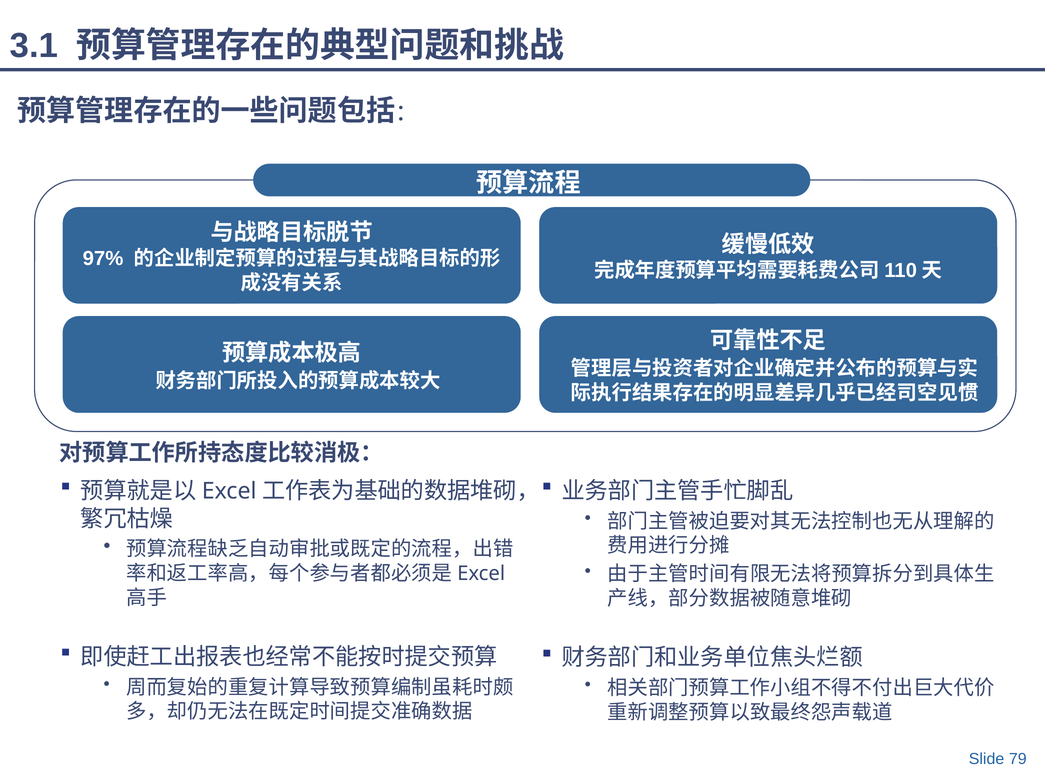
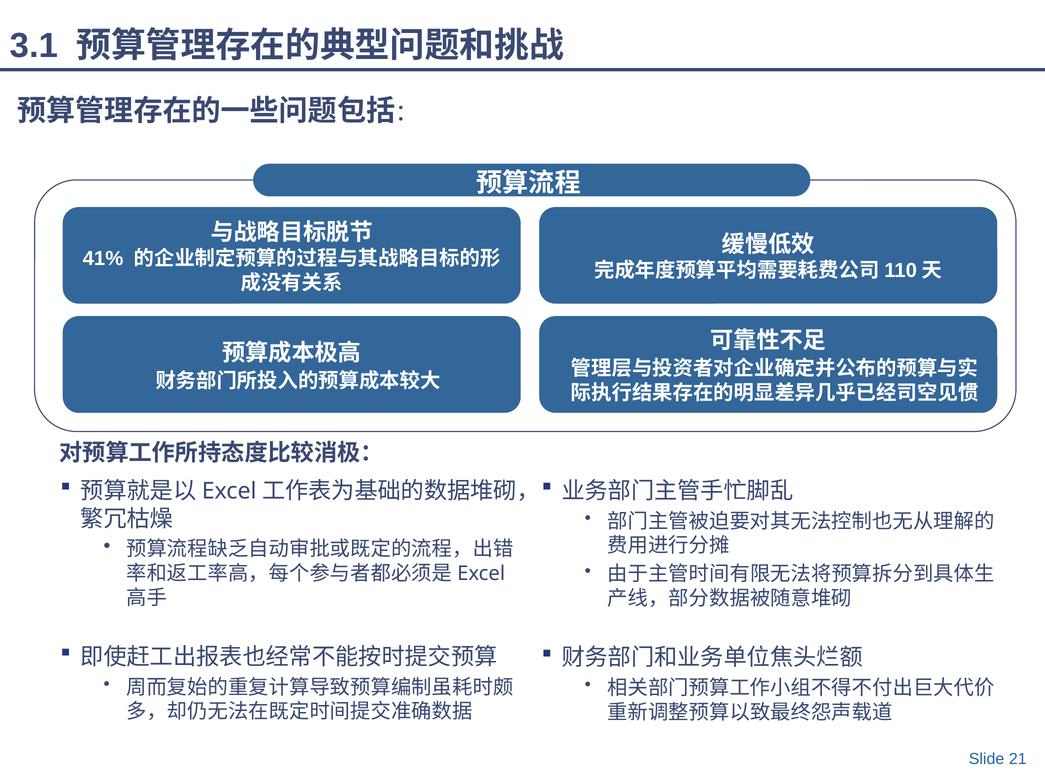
97%: 97% -> 41% (103, 258)
79: 79 -> 21 (1018, 759)
